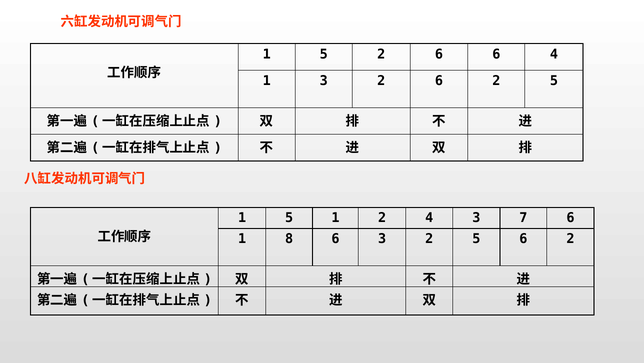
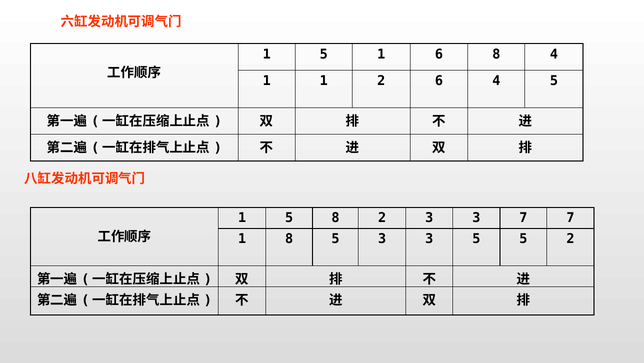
5 2: 2 -> 1 (381, 54)
6 6: 6 -> 8 (496, 54)
1 3: 3 -> 1 (324, 81)
2 6 2: 2 -> 4 (496, 81)
5 1: 1 -> 8 (335, 217)
2 4: 4 -> 3 (429, 217)
7 6: 6 -> 7 (570, 217)
8 6: 6 -> 5 (335, 238)
2: 2 -> 3 (429, 238)
5 6: 6 -> 5 (523, 238)
